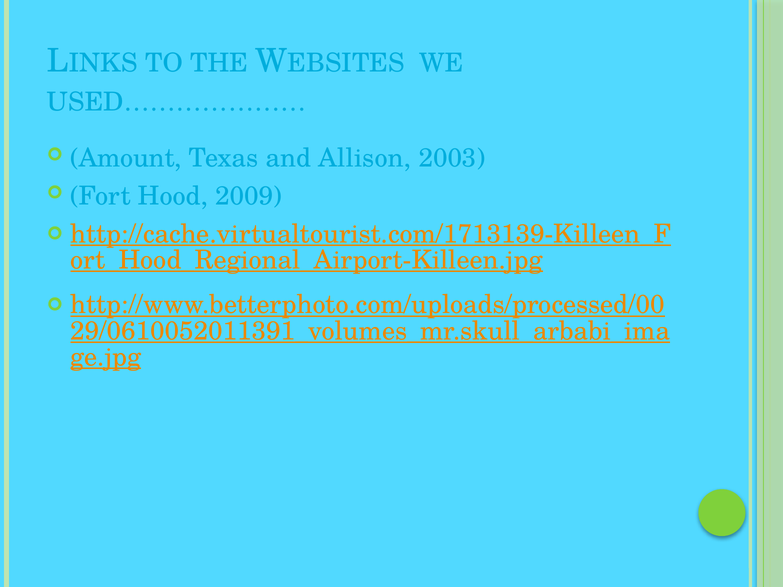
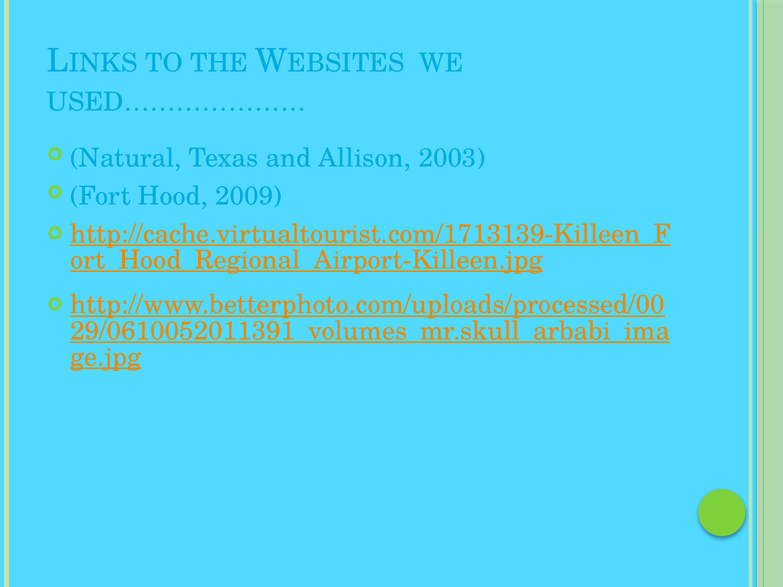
Amount: Amount -> Natural (126, 158)
